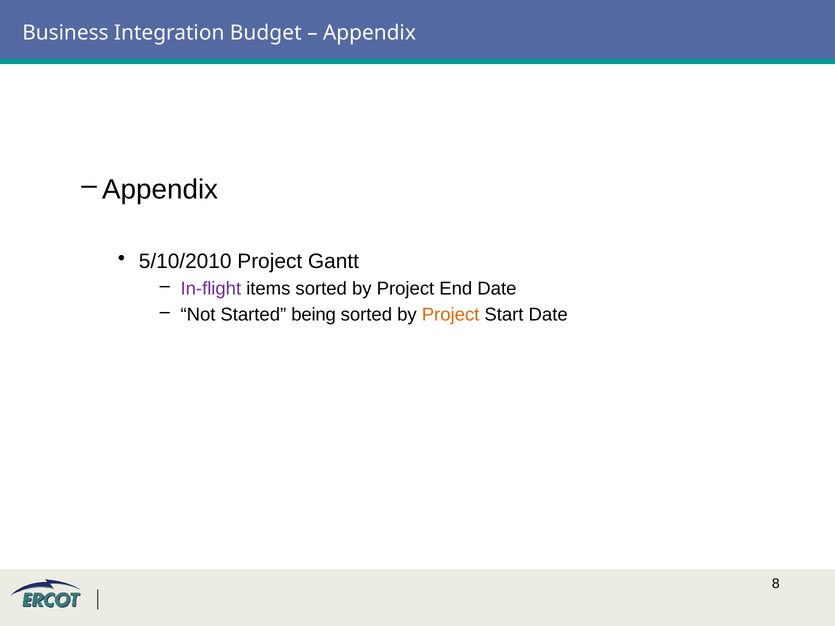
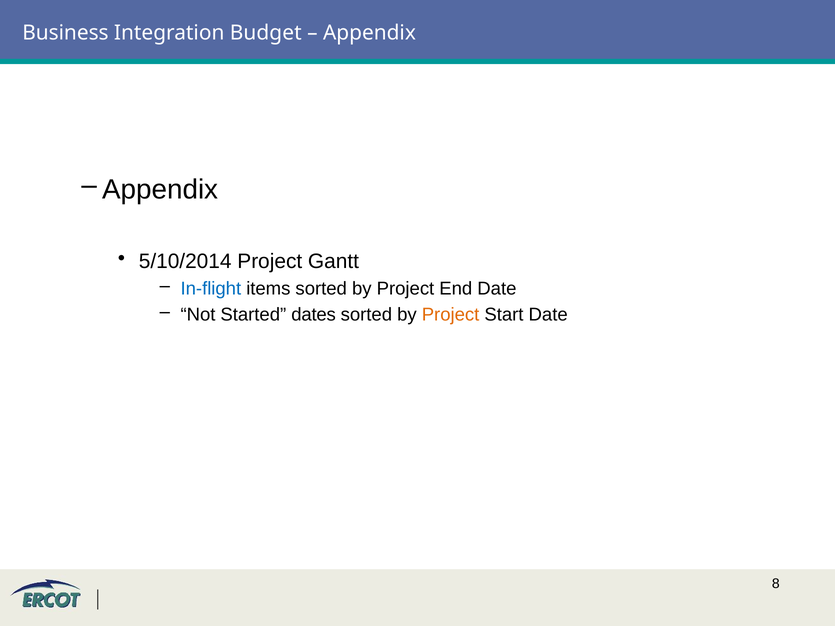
5/10/2010: 5/10/2010 -> 5/10/2014 (185, 262)
In-flight colour: purple -> blue (211, 289)
being: being -> dates (314, 315)
